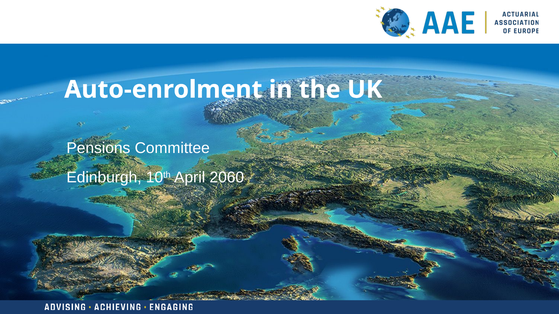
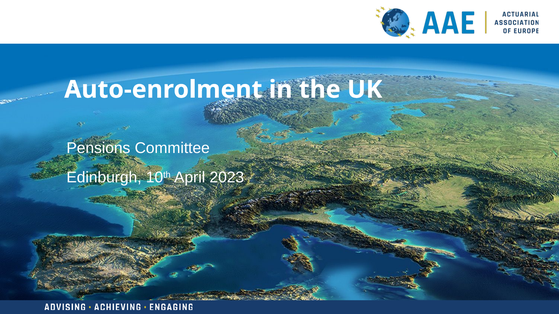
2060: 2060 -> 2023 (227, 178)
